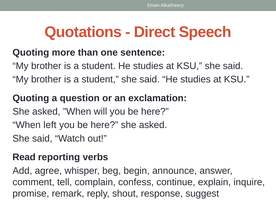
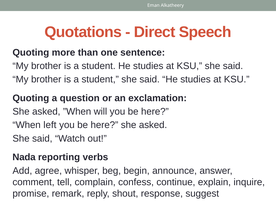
Read: Read -> Nada (24, 157)
